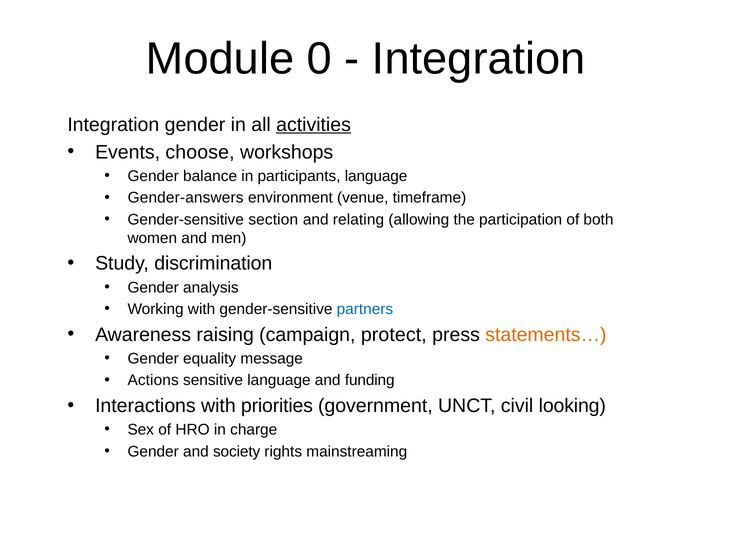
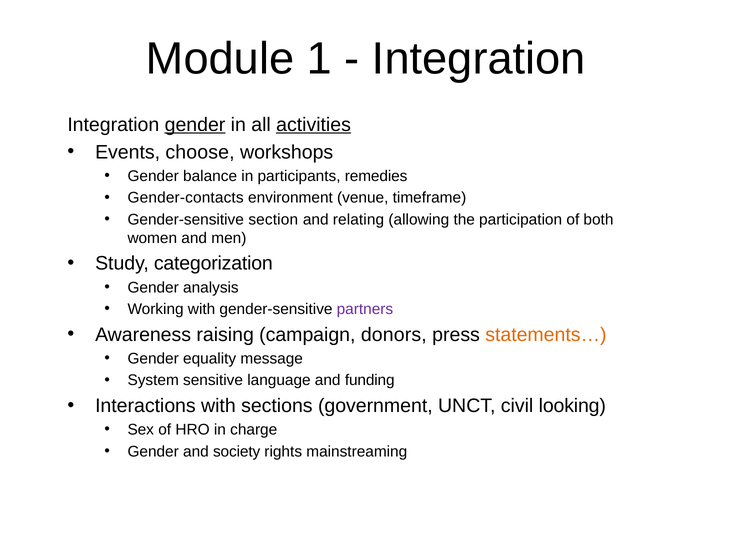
0: 0 -> 1 (319, 59)
gender underline: none -> present (195, 125)
participants language: language -> remedies (376, 176)
Gender-answers: Gender-answers -> Gender-contacts (186, 198)
discrimination: discrimination -> categorization (213, 264)
partners colour: blue -> purple (365, 309)
protect: protect -> donors (394, 335)
Actions: Actions -> System (153, 380)
priorities: priorities -> sections (277, 406)
